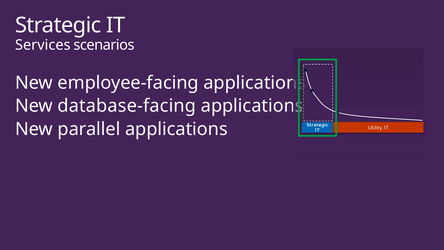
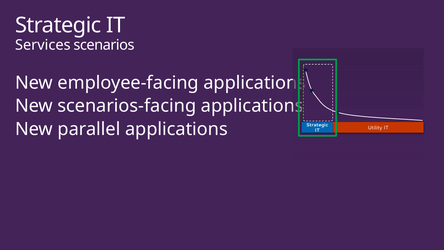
database-facing: database-facing -> scenarios-facing (127, 106)
